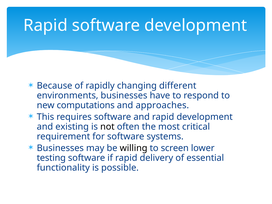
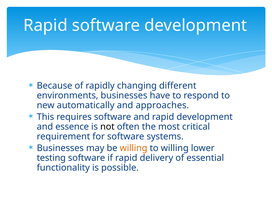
computations: computations -> automatically (86, 105)
existing: existing -> essence (72, 127)
willing colour: black -> orange (134, 148)
to screen: screen -> willing (175, 148)
